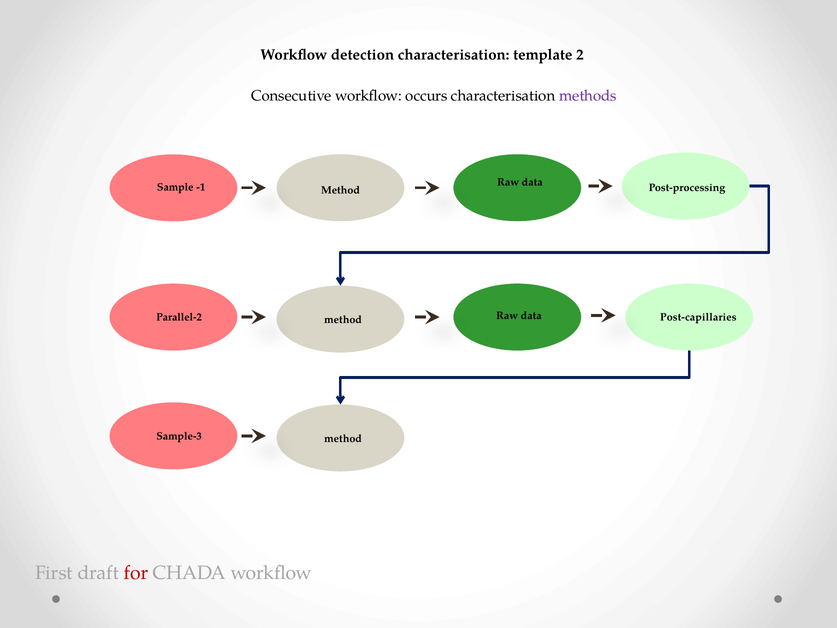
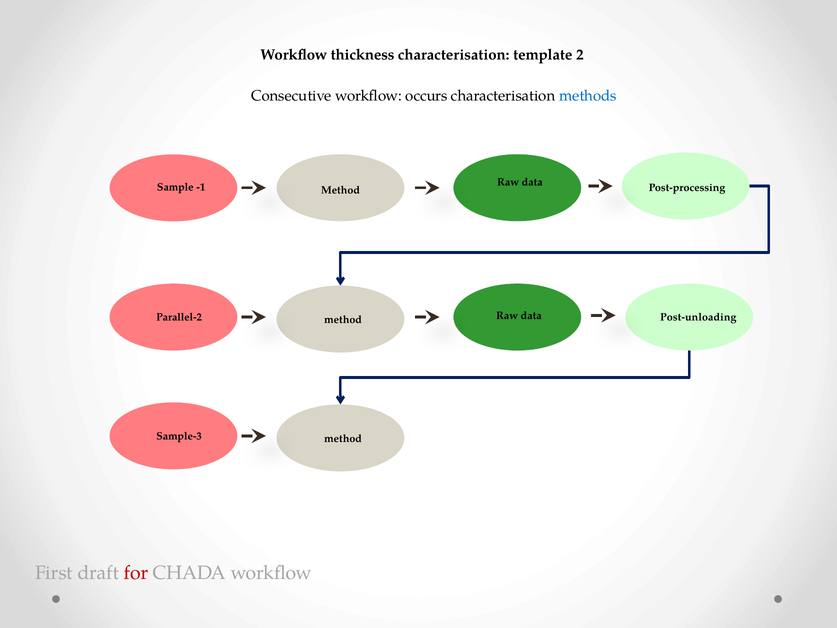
detection: detection -> thickness (363, 55)
methods colour: purple -> blue (588, 96)
Post-capillaries: Post-capillaries -> Post-unloading (698, 317)
